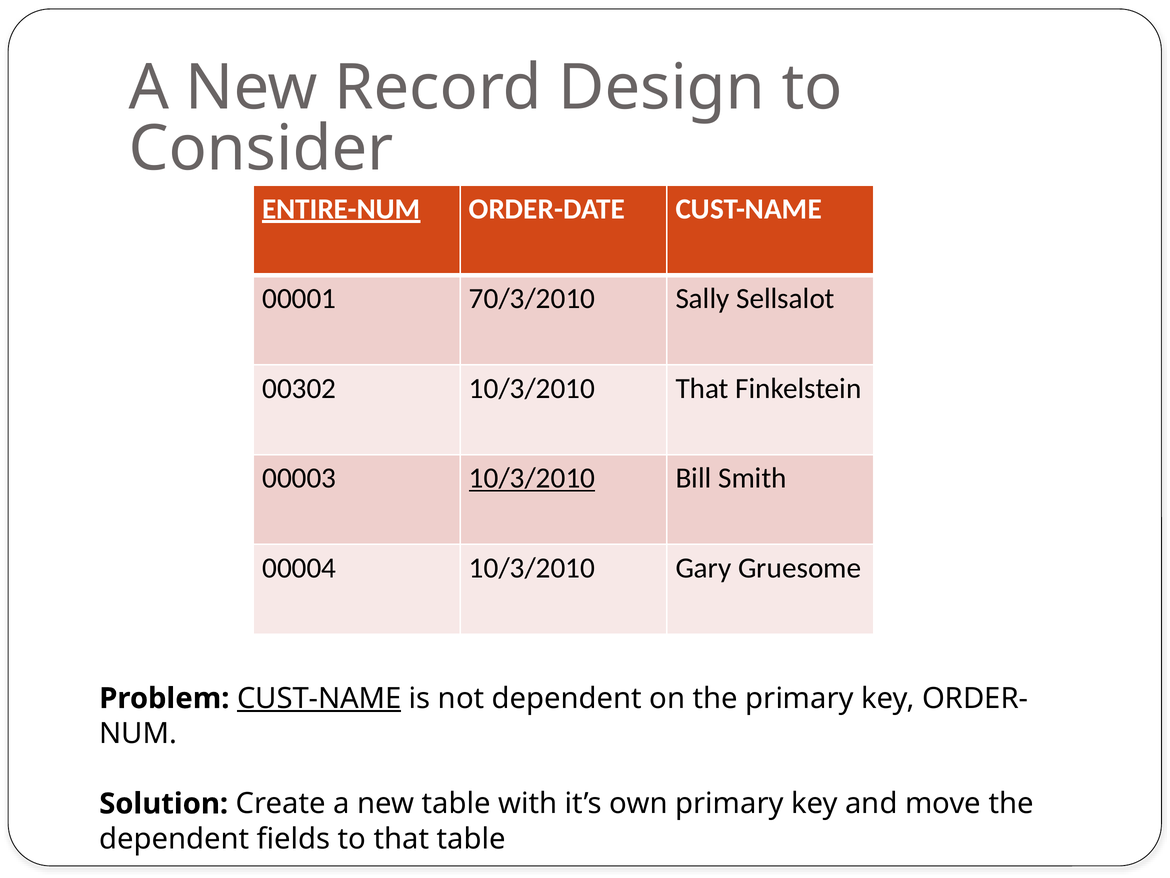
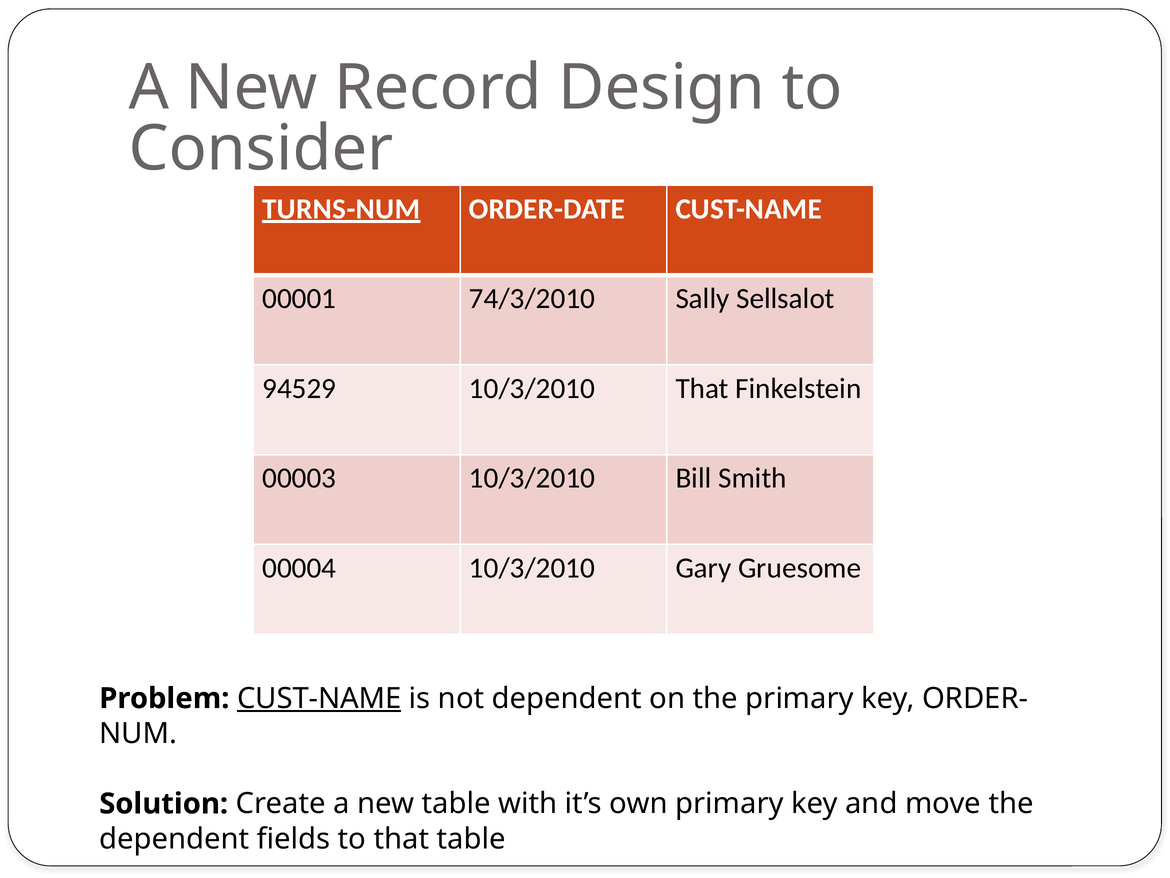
ENTIRE-NUM: ENTIRE-NUM -> TURNS-NUM (341, 209)
70/3/2010: 70/3/2010 -> 74/3/2010 (532, 299)
00302: 00302 -> 94529 (299, 388)
10/3/2010 underline: present -> none (532, 478)
